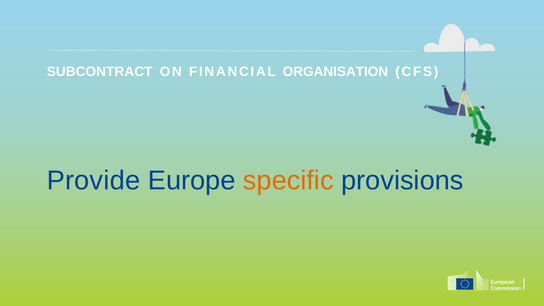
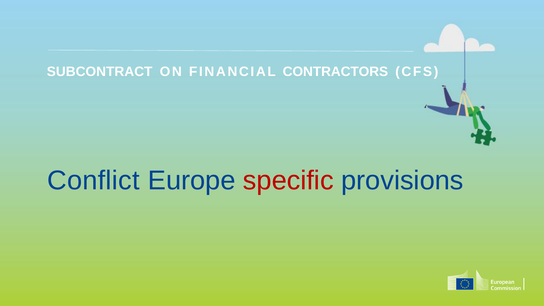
ORGANISATION: ORGANISATION -> CONTRACTORS (335, 72)
Provide: Provide -> Conflict (93, 180)
specific colour: orange -> red (288, 180)
